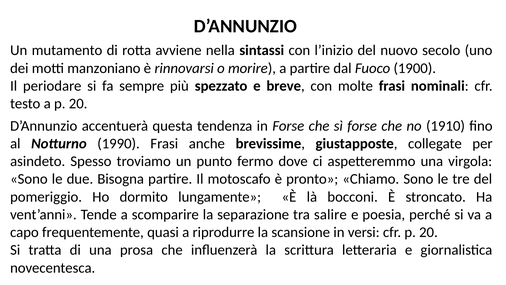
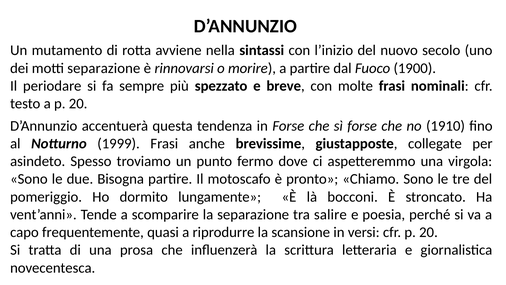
motti manzoniano: manzoniano -> separazione (104, 68)
1990: 1990 -> 1999 (119, 143)
